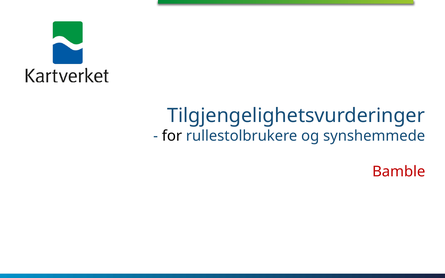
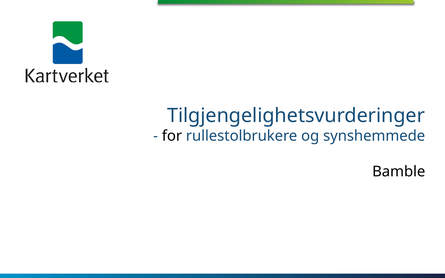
Bamble colour: red -> black (399, 172)
